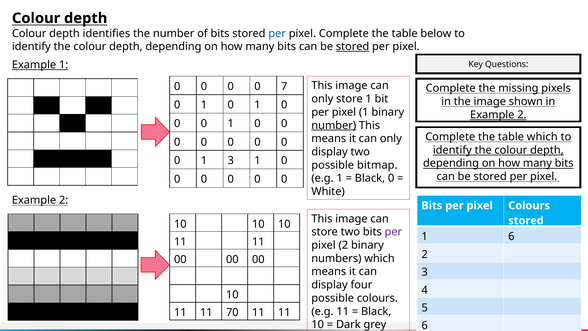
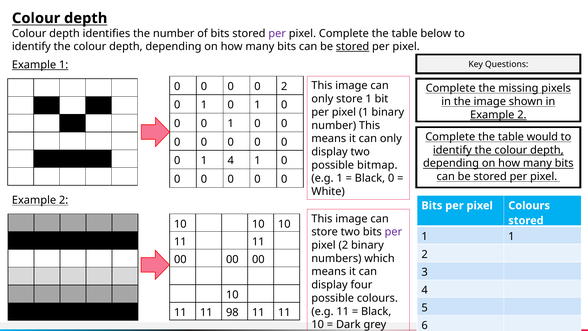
per colour: blue -> purple (277, 33)
0 7: 7 -> 2 (284, 86)
number underline: present -> none (334, 125)
table which: which -> would (542, 137)
1 3: 3 -> 4 (231, 161)
1 6: 6 -> 1 (511, 236)
70: 70 -> 98 (232, 312)
